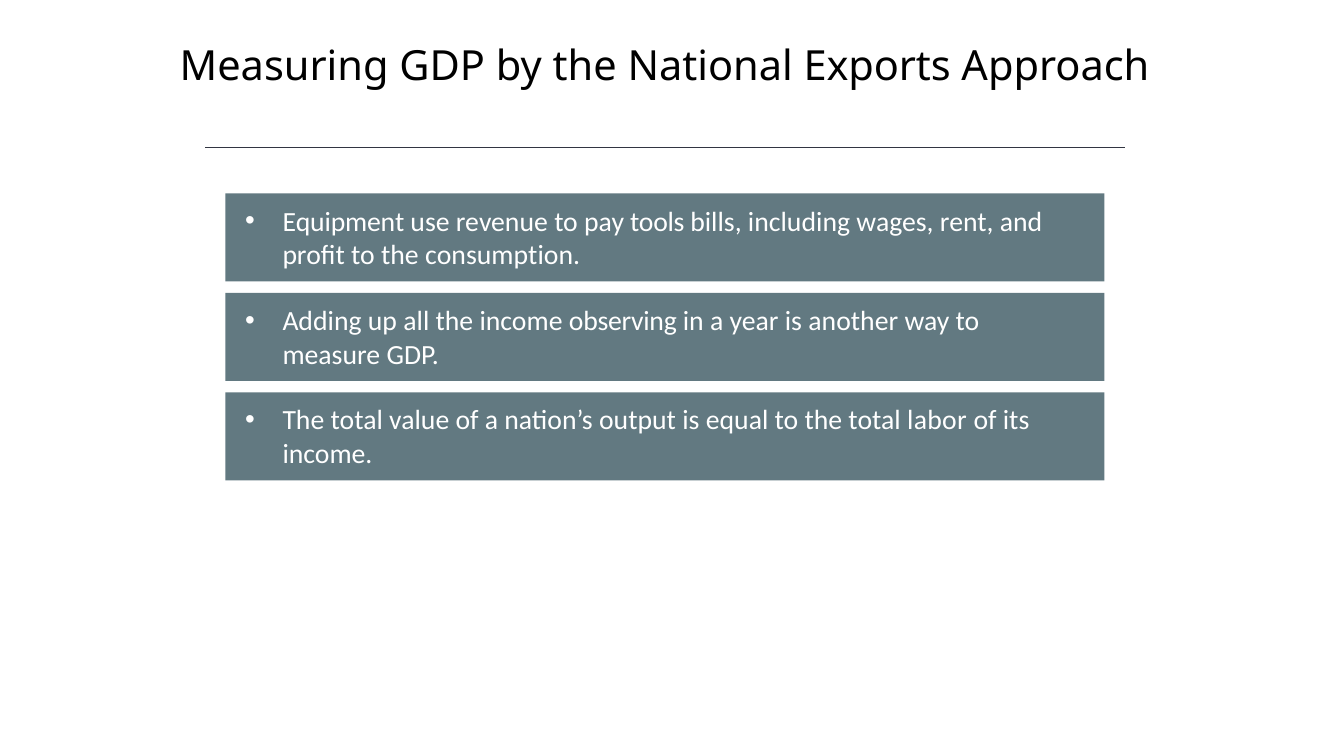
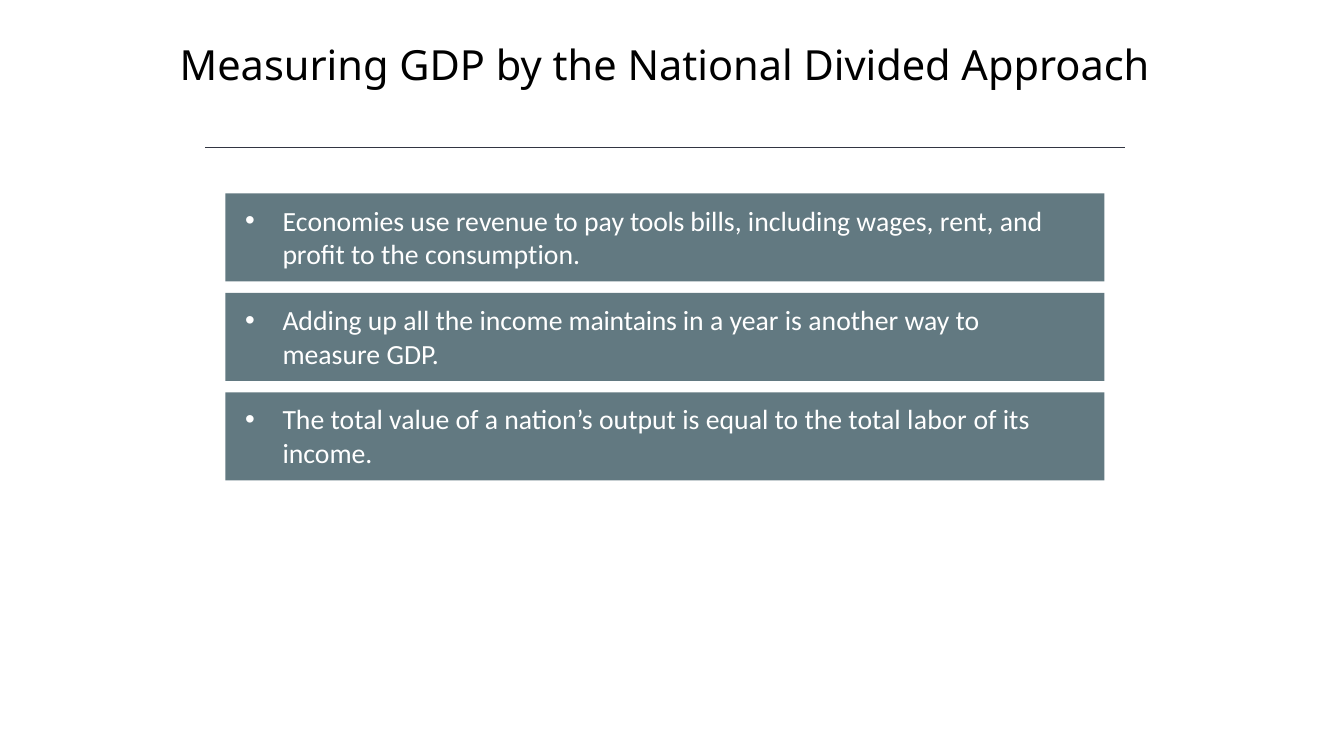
Exports: Exports -> Divided (877, 67)
Equipment: Equipment -> Economies (343, 222)
observing: observing -> maintains (623, 322)
